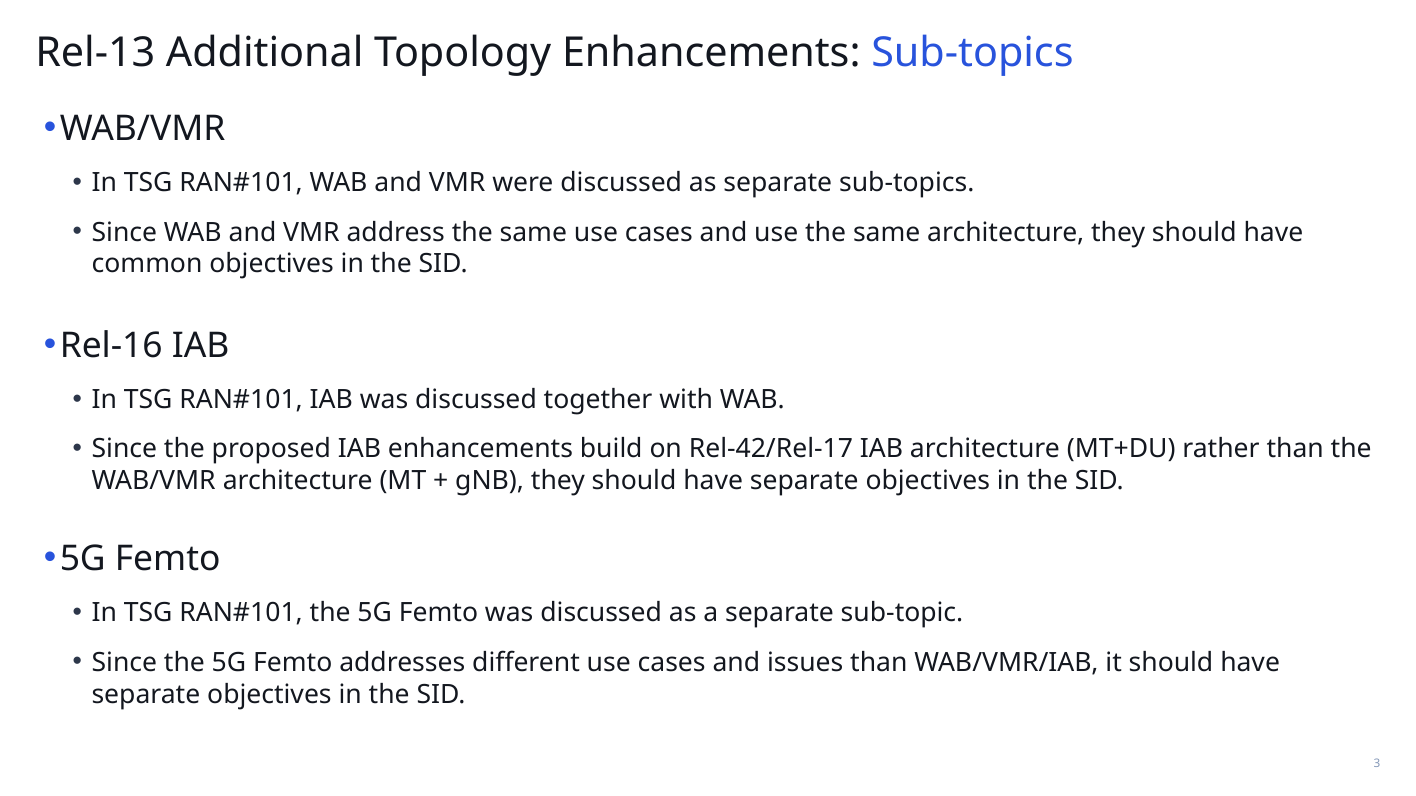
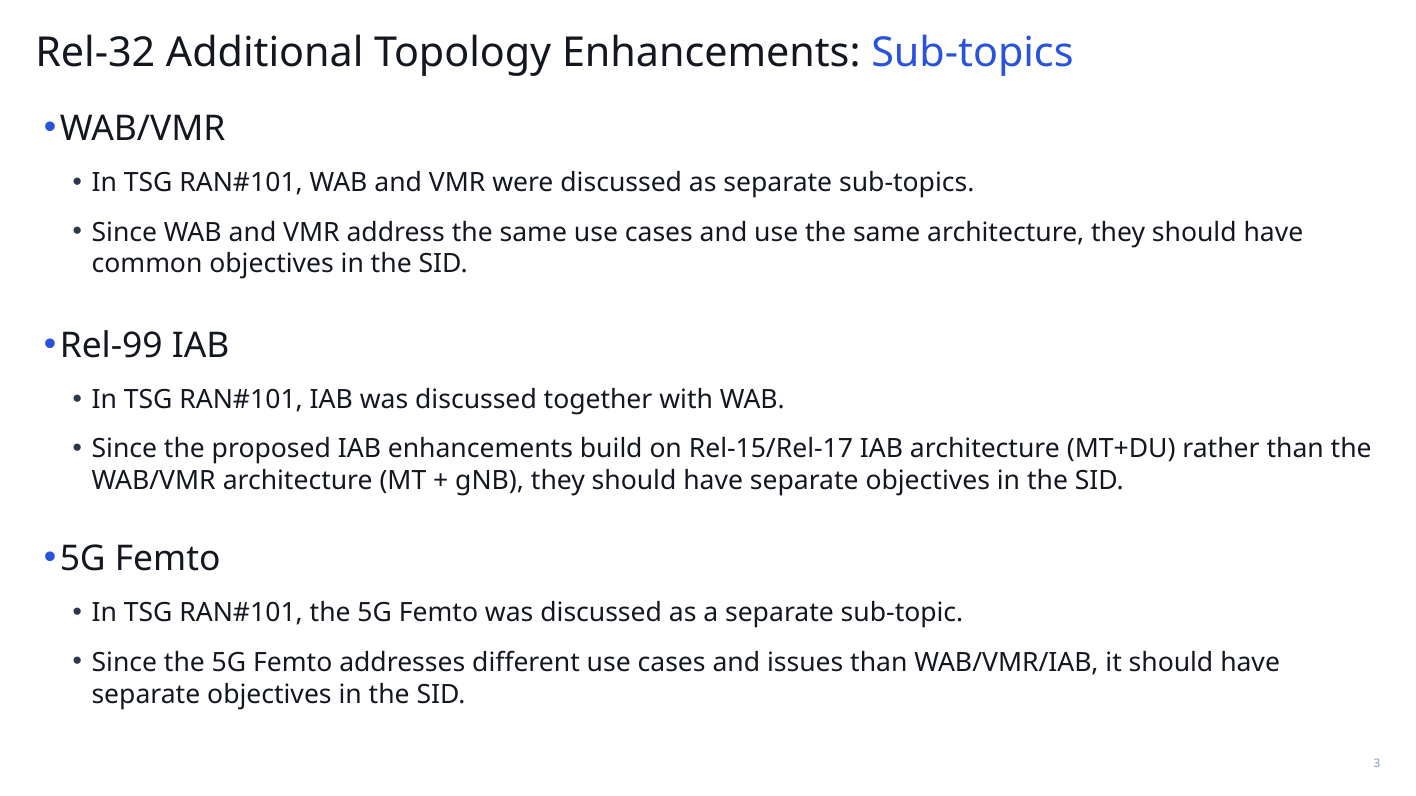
Rel-13: Rel-13 -> Rel-32 (95, 53)
Rel-16: Rel-16 -> Rel-99 (111, 346)
Rel-42/Rel-17: Rel-42/Rel-17 -> Rel-15/Rel-17 (771, 449)
